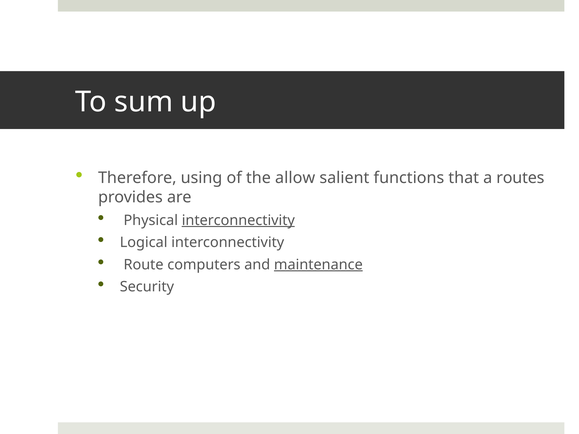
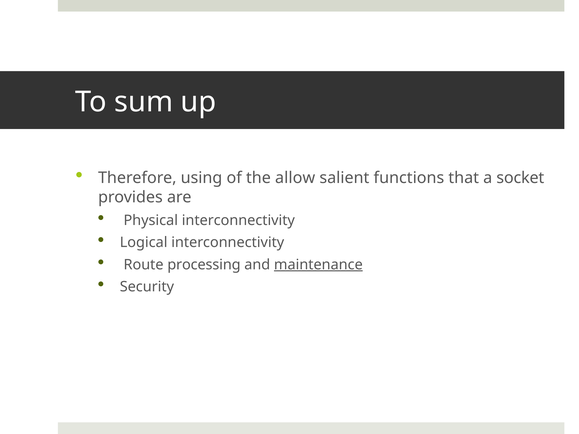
routes: routes -> socket (520, 178)
interconnectivity underline: present -> none (238, 220)
computers: computers -> processing (204, 265)
